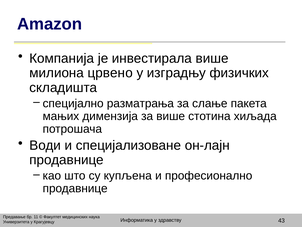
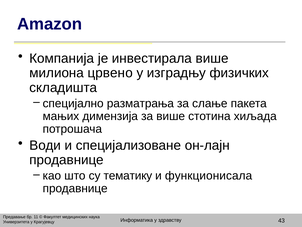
купљена: купљена -> тематику (128, 175)
професионално: професионално -> функционисала (209, 175)
